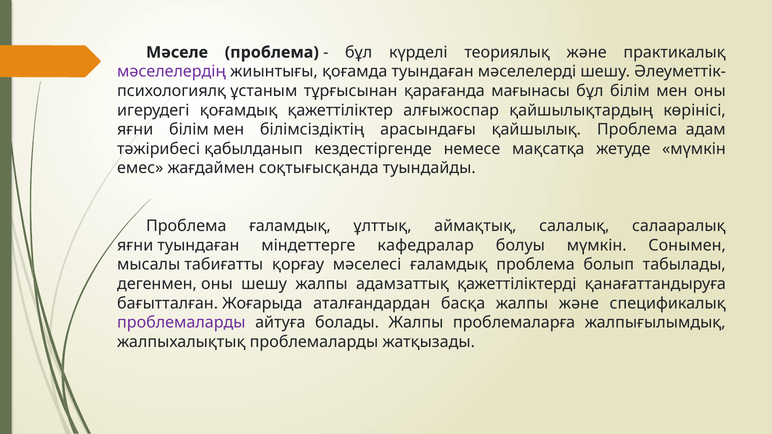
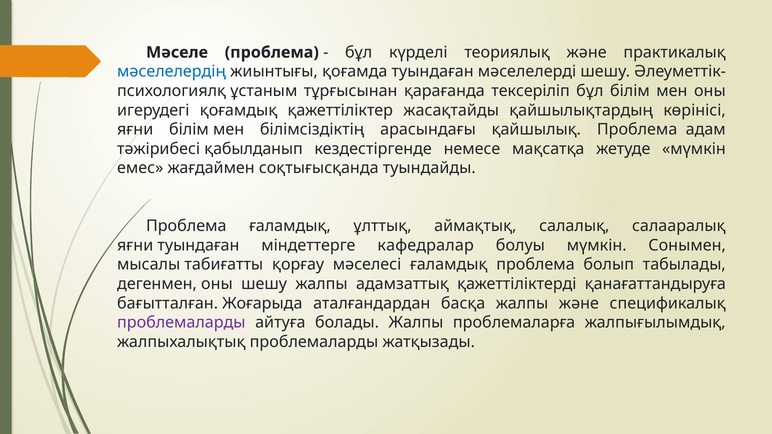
мәселелердің colour: purple -> blue (172, 72)
мағынасы: мағынасы -> тексеріліп (531, 91)
алғыжоспар: алғыжоспар -> жасақтайды (451, 110)
